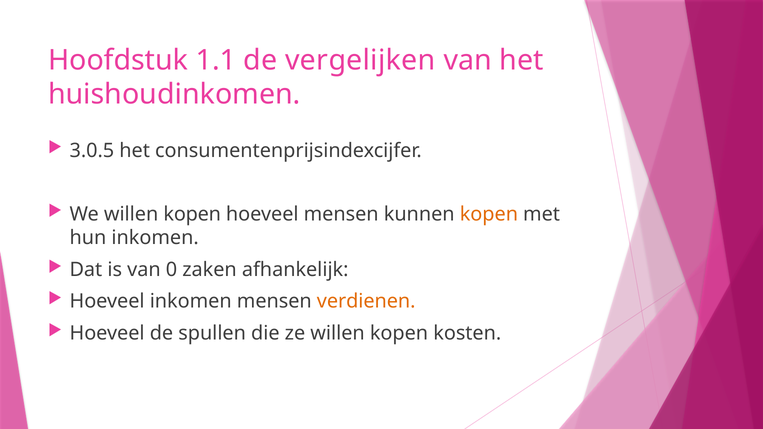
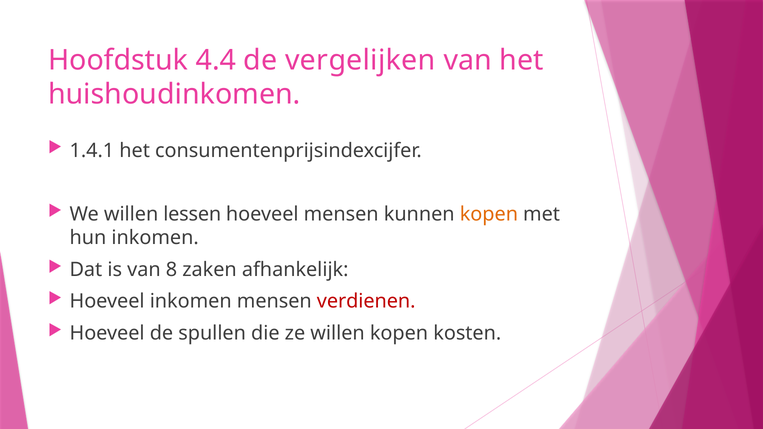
1.1: 1.1 -> 4.4 (216, 60)
3.0.5: 3.0.5 -> 1.4.1 (92, 151)
We willen kopen: kopen -> lessen (192, 214)
0: 0 -> 8 (172, 270)
verdienen colour: orange -> red (366, 301)
